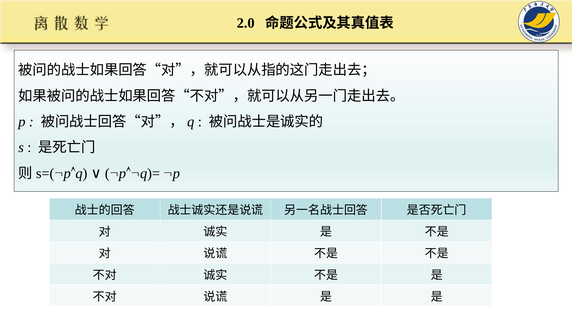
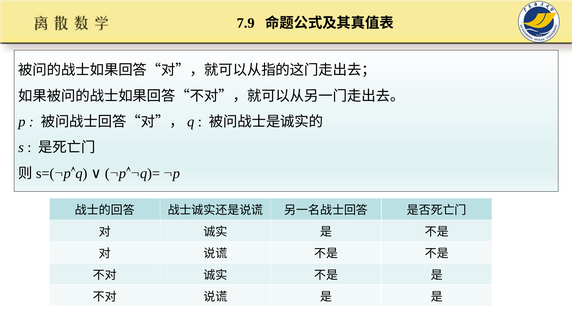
2.0: 2.0 -> 7.9 (246, 23)
